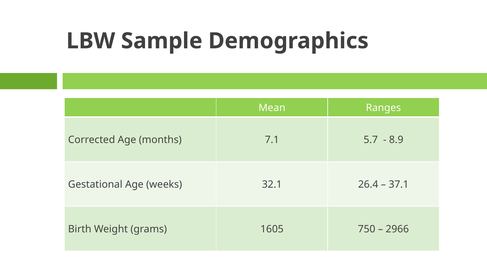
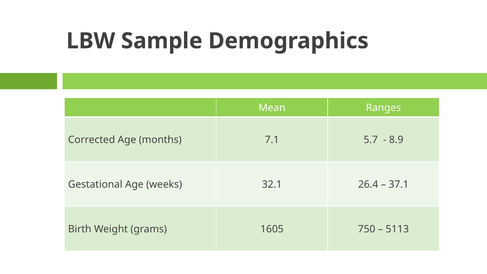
2966: 2966 -> 5113 (397, 229)
